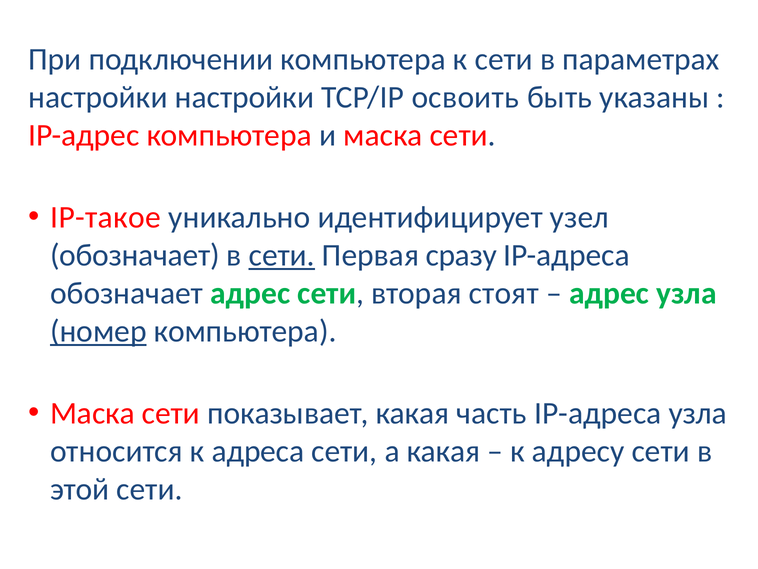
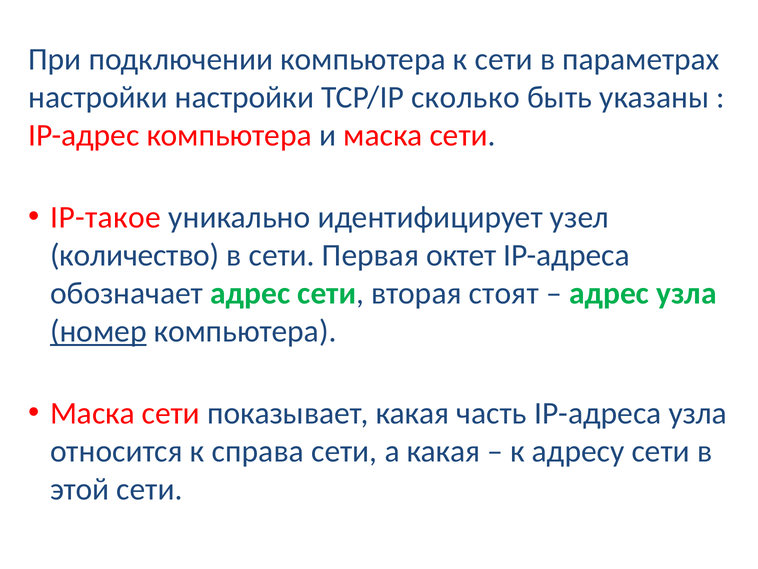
освоить: освоить -> сколько (465, 97)
обозначает: обозначает -> количество (135, 255)
сети underline: present -> none (282, 255)
сразу: сразу -> октет (461, 255)
адреса: адреса -> справа (258, 451)
